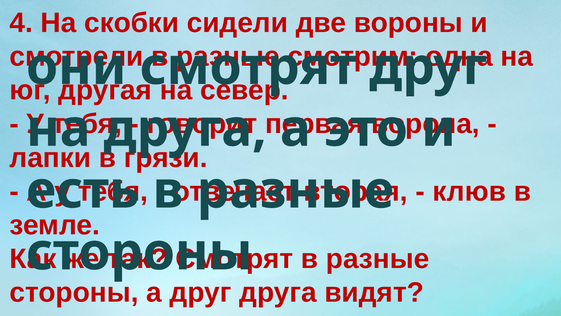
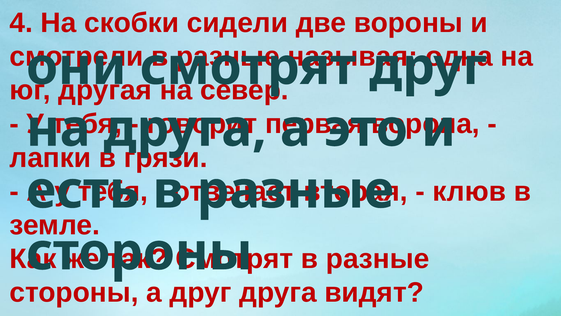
смотрим: смотрим -> называя (353, 57)
